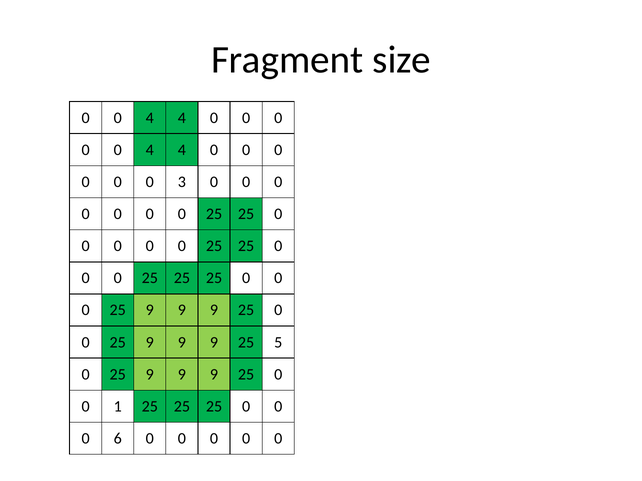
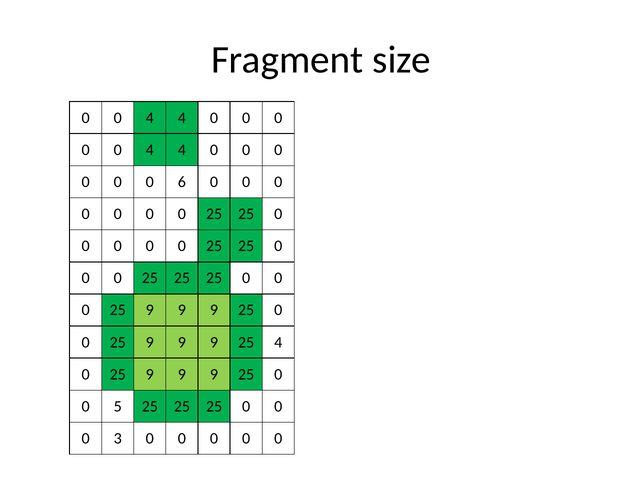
3: 3 -> 6 (182, 182)
25 5: 5 -> 4 (278, 343)
1: 1 -> 5 (118, 407)
6: 6 -> 3 (118, 439)
